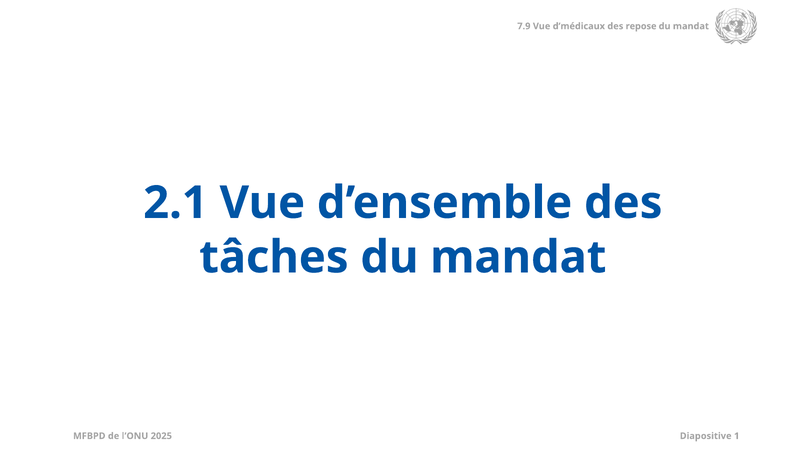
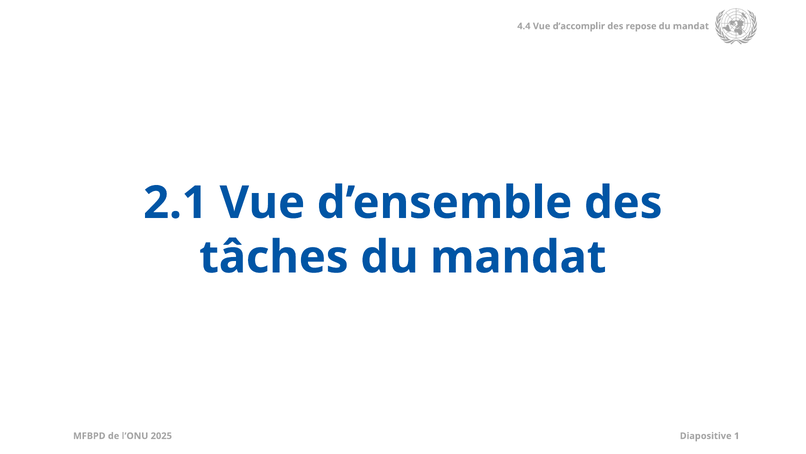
7.9: 7.9 -> 4.4 (524, 26)
d’médicaux: d’médicaux -> d’accomplir (579, 26)
